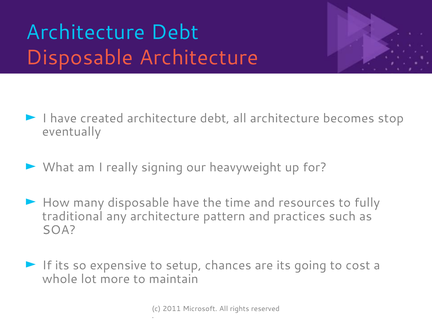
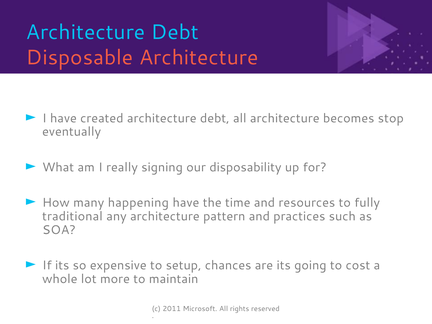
heavyweight: heavyweight -> disposability (245, 167)
many disposable: disposable -> happening (138, 203)
